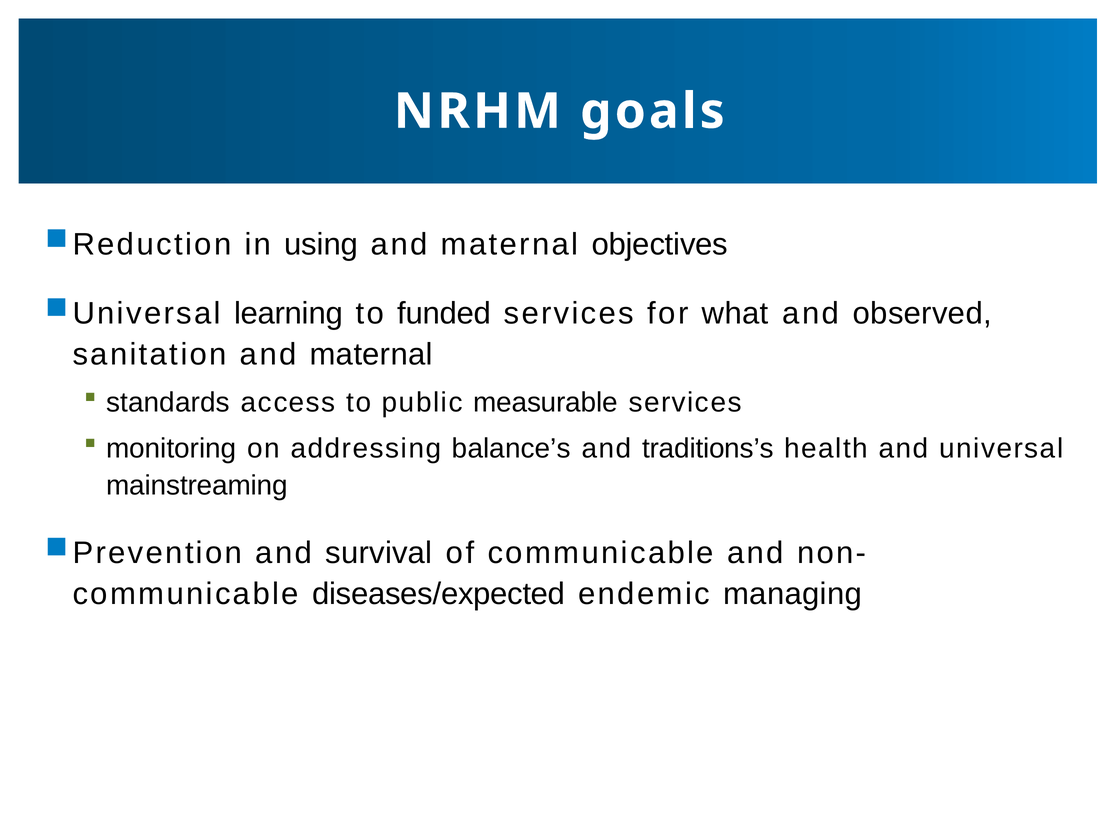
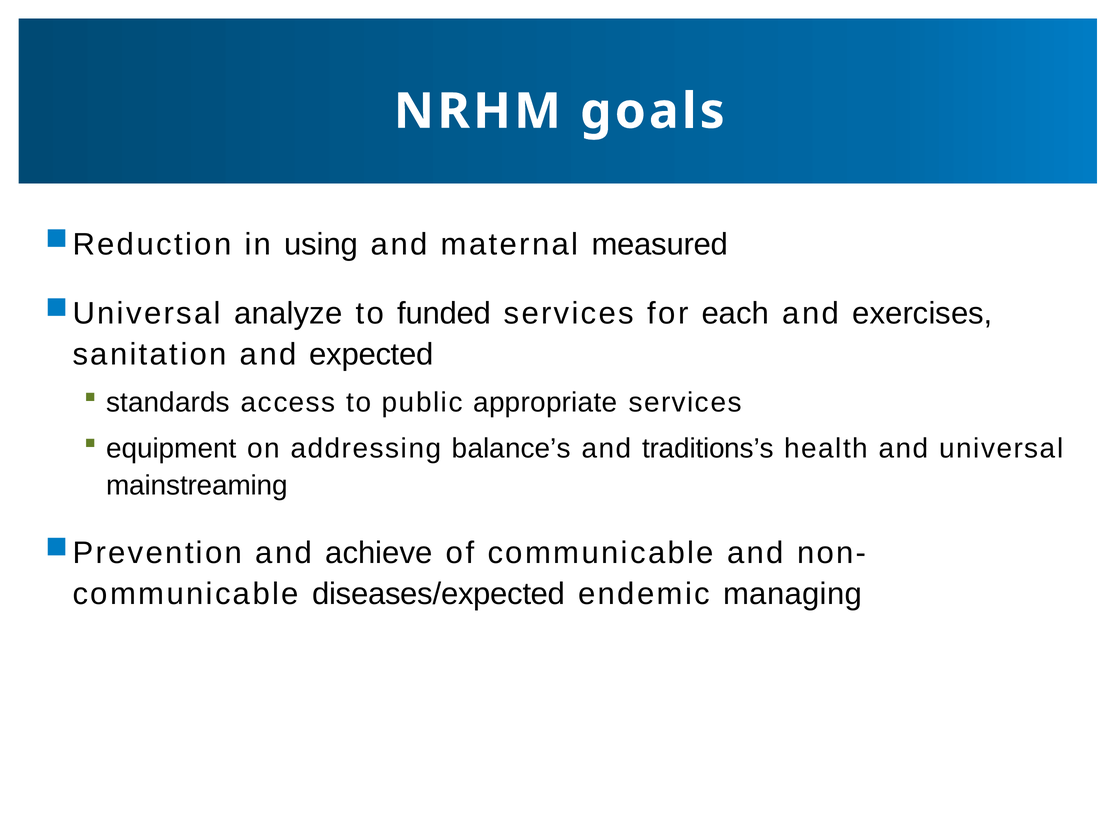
objectives: objectives -> measured (660, 245)
learning: learning -> analyze (288, 314)
what: what -> each (735, 314)
observed: observed -> exercises (922, 314)
sanitation and maternal: maternal -> expected (371, 355)
measurable: measurable -> appropriate (545, 403)
monitoring: monitoring -> equipment (171, 449)
survival: survival -> achieve (379, 553)
